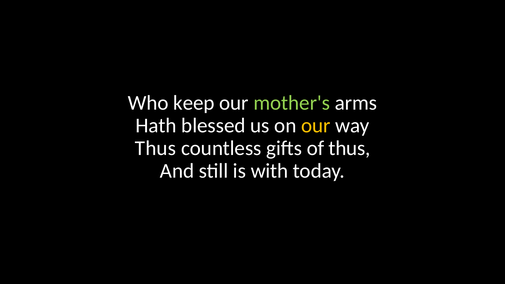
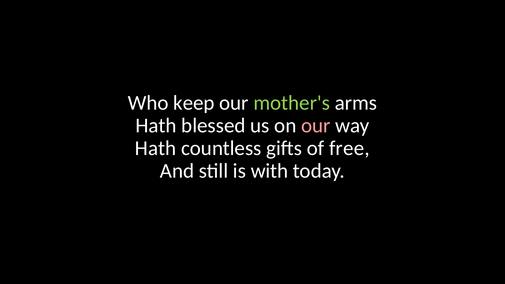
our colour: yellow -> pink (316, 126)
Thus: Thus -> Hath (156, 148)
of thus: thus -> free (349, 148)
